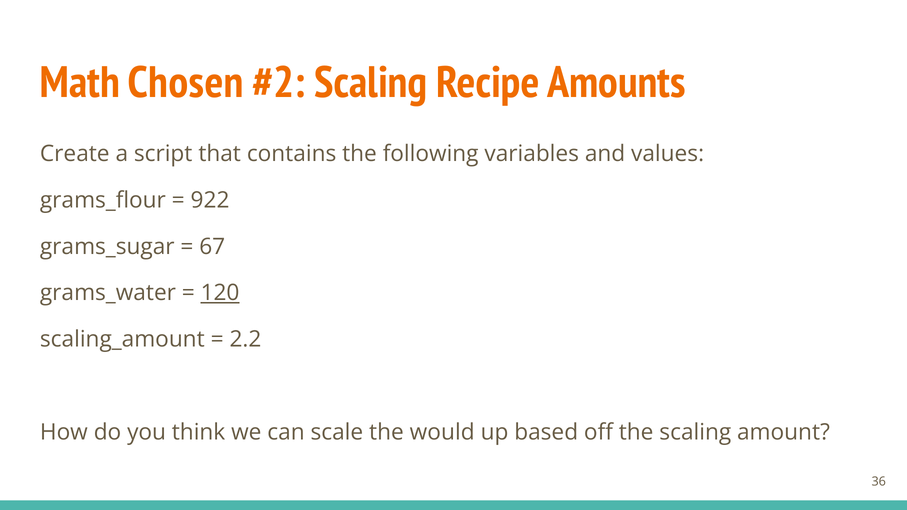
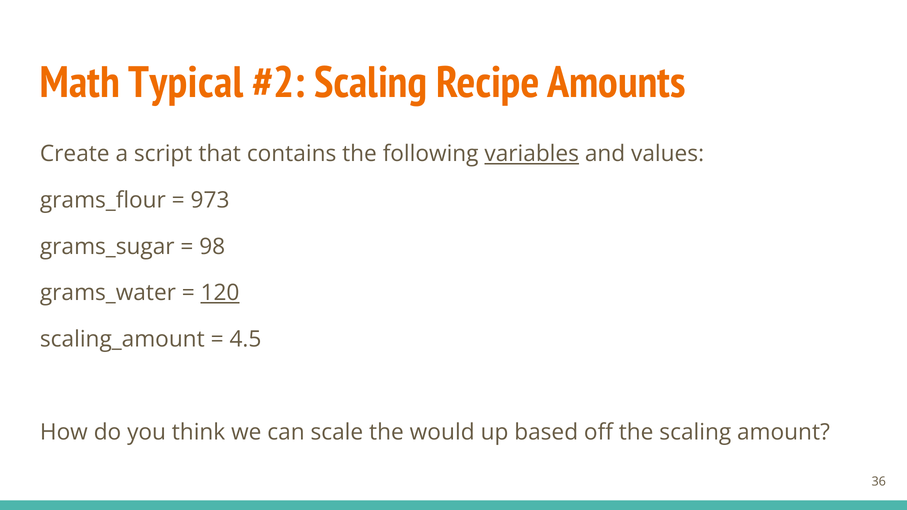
Chosen: Chosen -> Typical (186, 83)
variables underline: none -> present (532, 154)
922: 922 -> 973 (210, 200)
67: 67 -> 98 (212, 247)
2.2: 2.2 -> 4.5 (245, 339)
